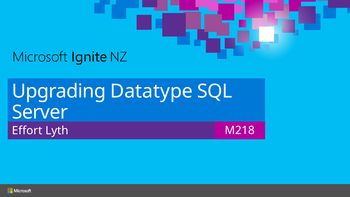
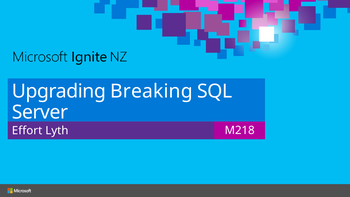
Datatype: Datatype -> Breaking (151, 91)
